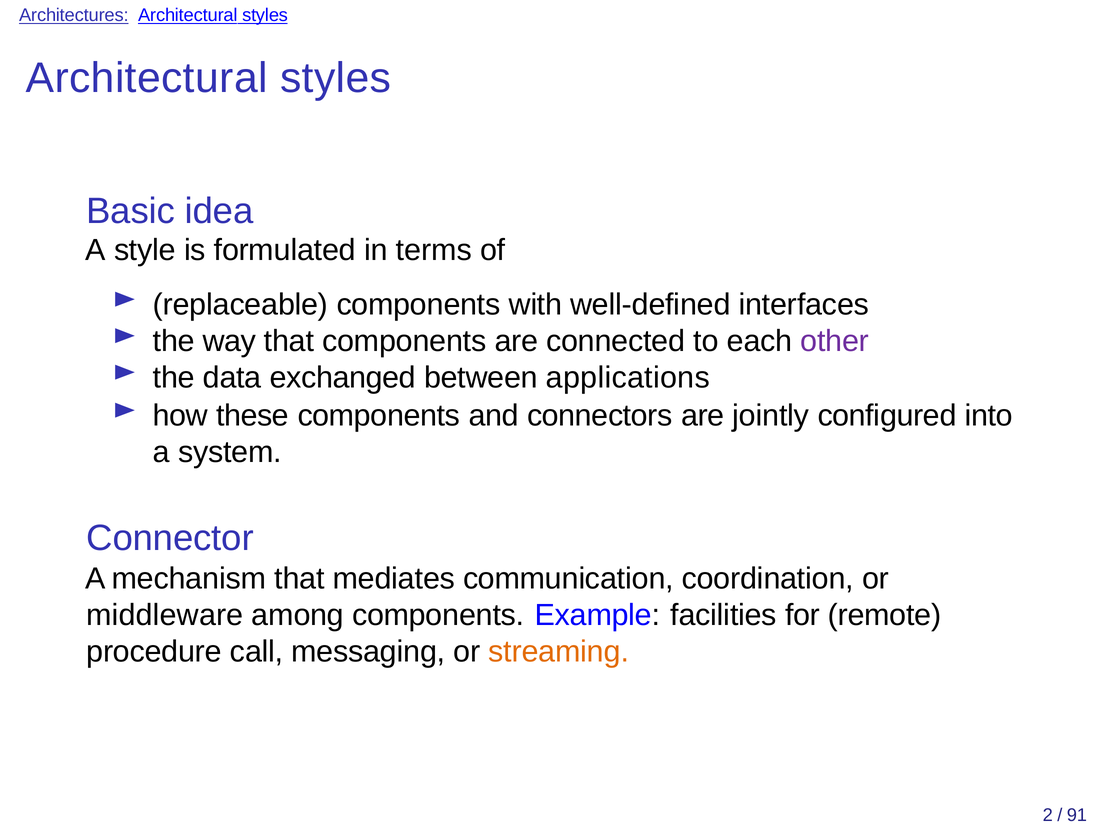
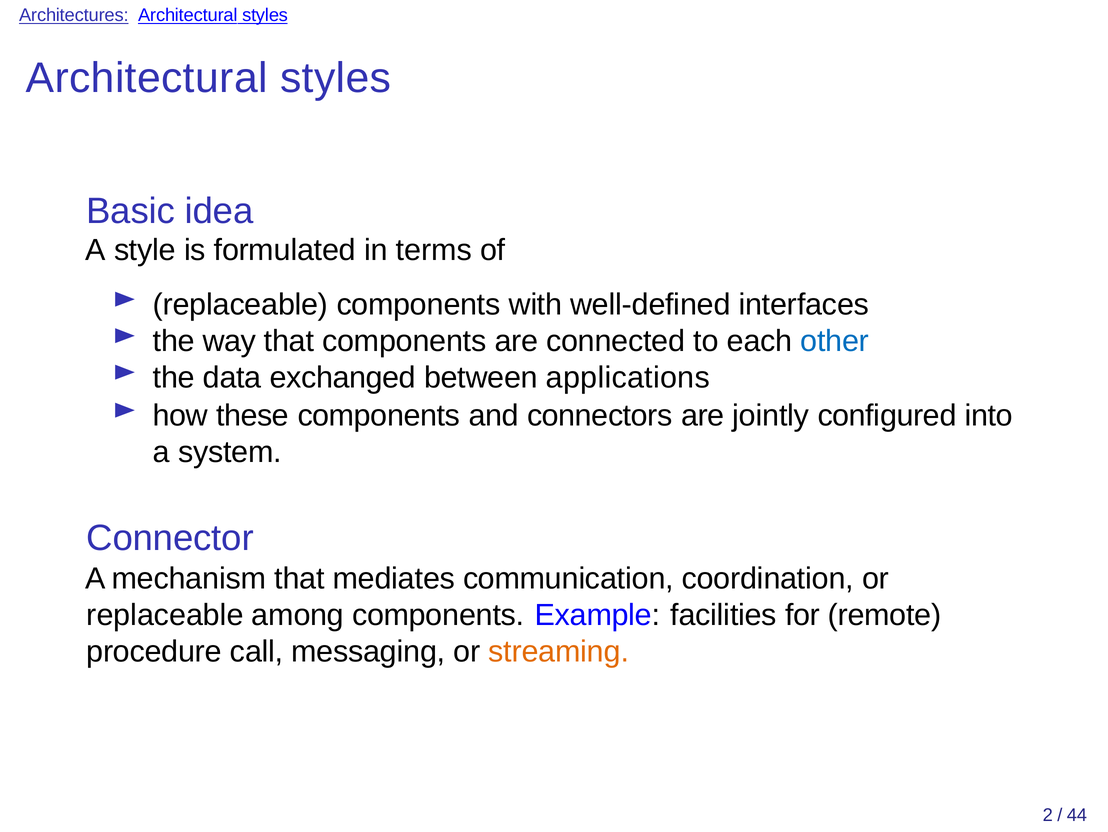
other colour: purple -> blue (835, 341)
middleware: middleware -> replaceable (165, 615)
91: 91 -> 44 (1077, 815)
